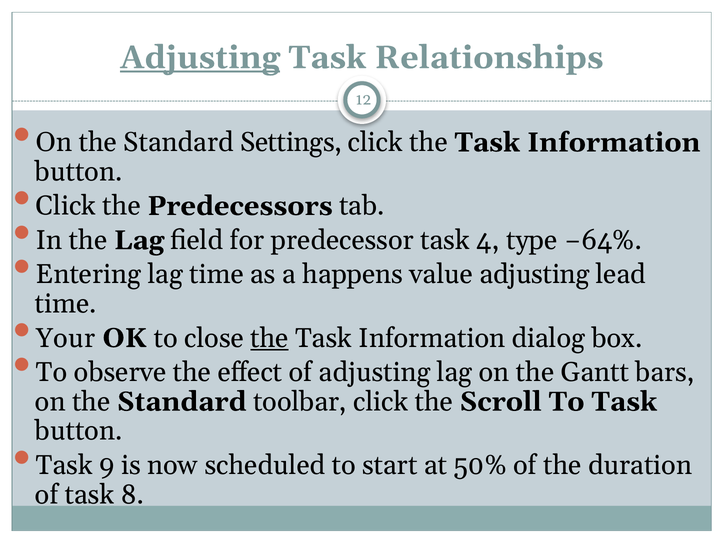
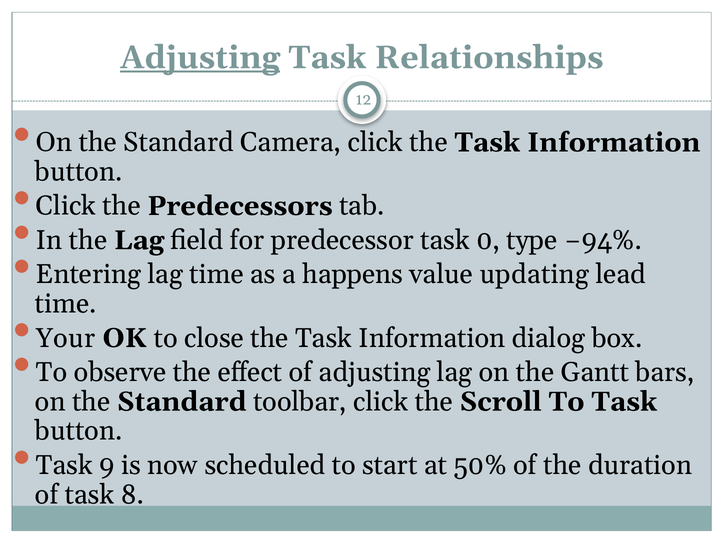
Settings: Settings -> Camera (291, 142)
4: 4 -> 0 (488, 240)
−64%: −64% -> −94% (603, 240)
value adjusting: adjusting -> updating (534, 274)
the underline: present -> none (269, 338)
